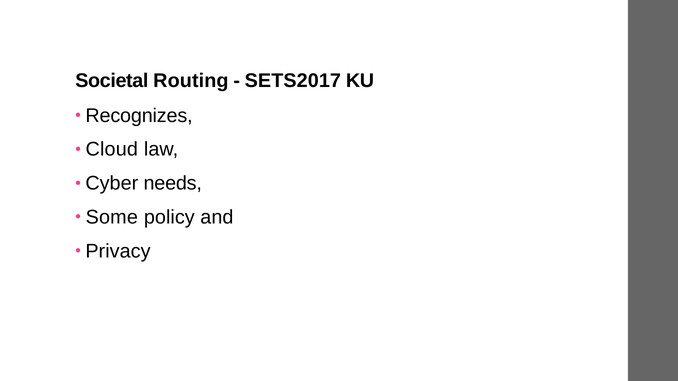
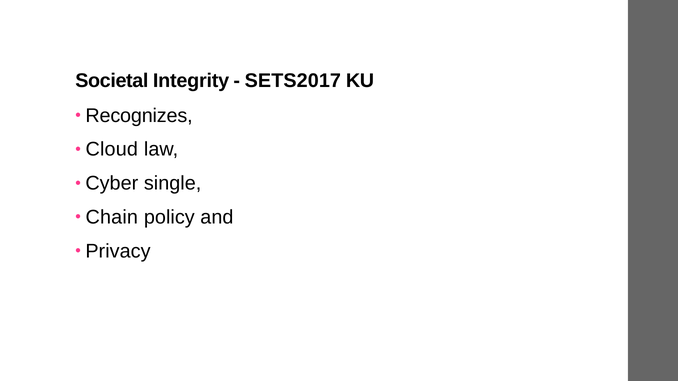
Routing: Routing -> Integrity (191, 81)
needs: needs -> single (173, 183)
Some: Some -> Chain (112, 217)
